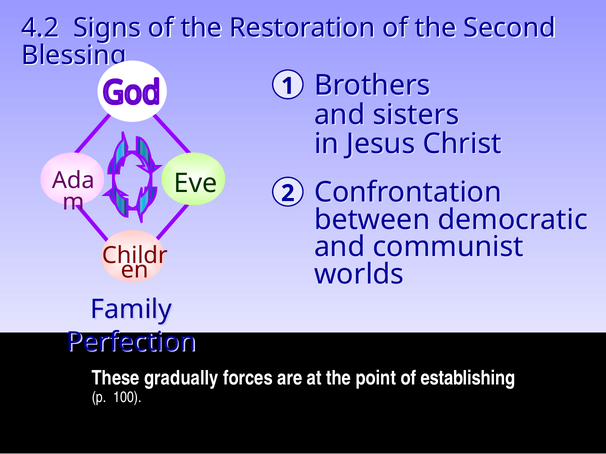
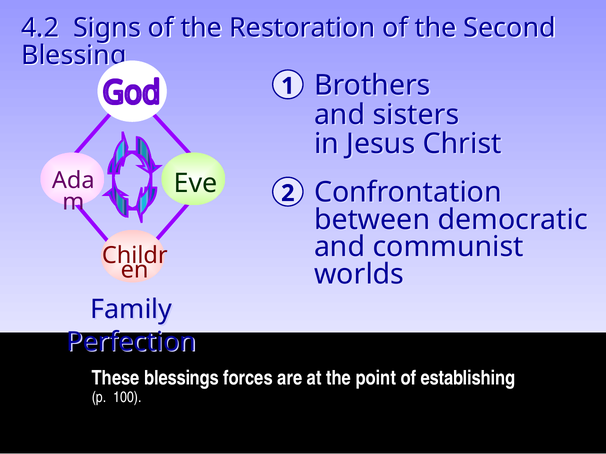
gradually: gradually -> blessings (182, 379)
